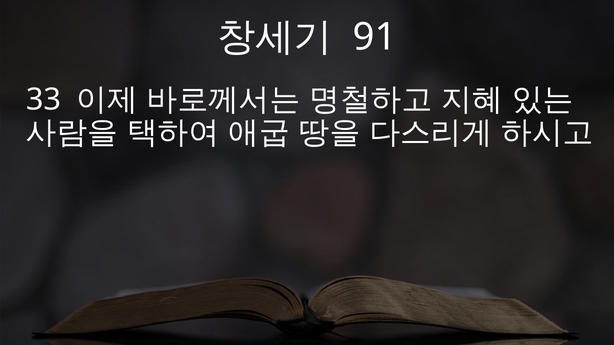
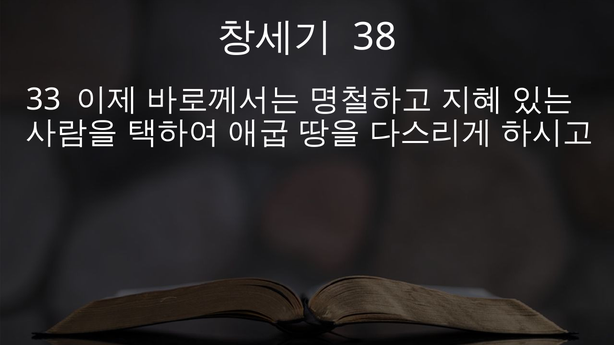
91: 91 -> 38 (375, 37)
